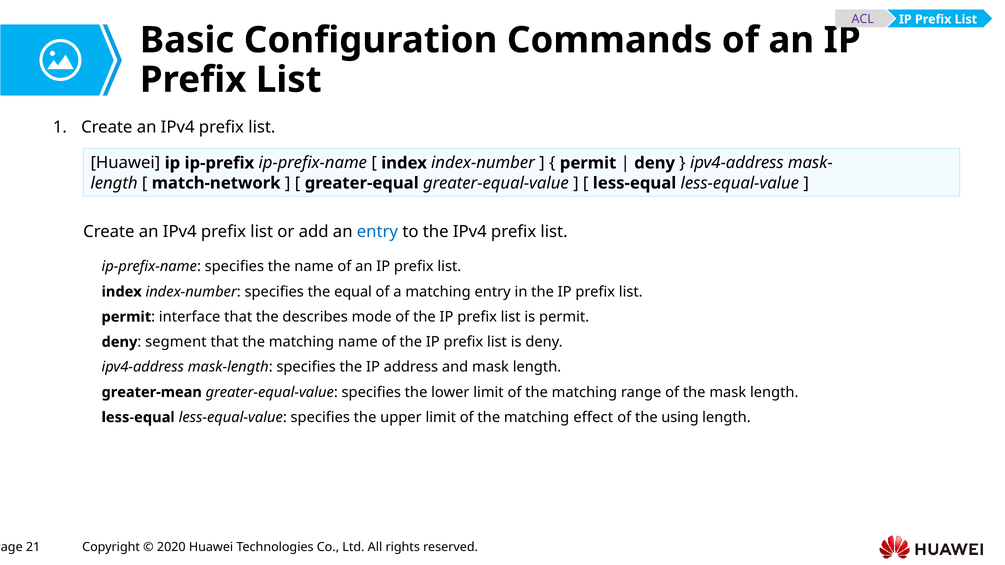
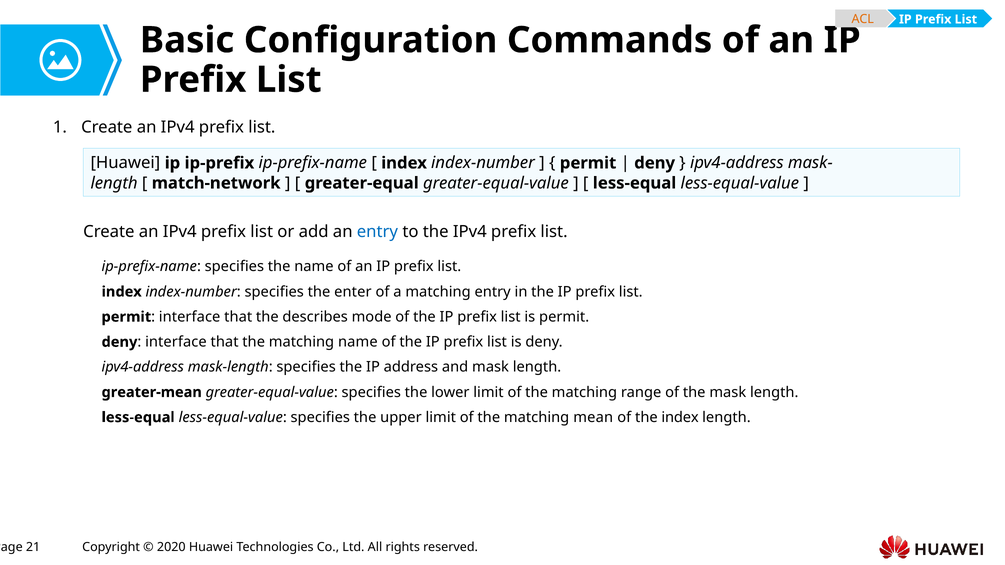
ACL colour: purple -> orange (863, 19)
equal: equal -> enter (353, 292)
deny segment: segment -> interface (176, 342)
effect: effect -> mean (593, 418)
the using: using -> index (680, 418)
